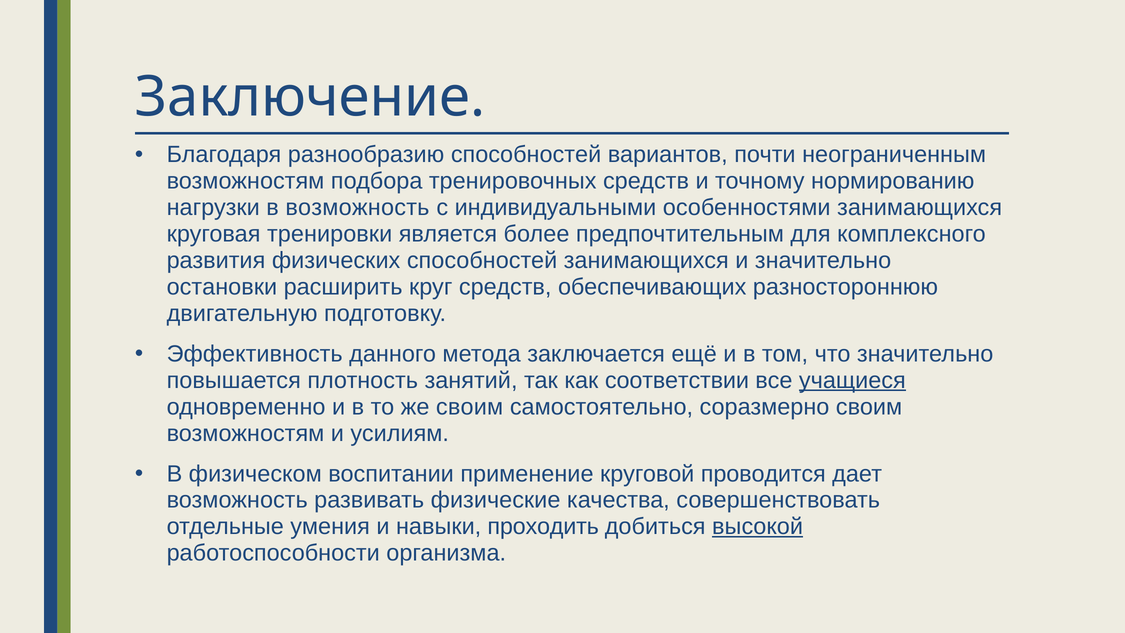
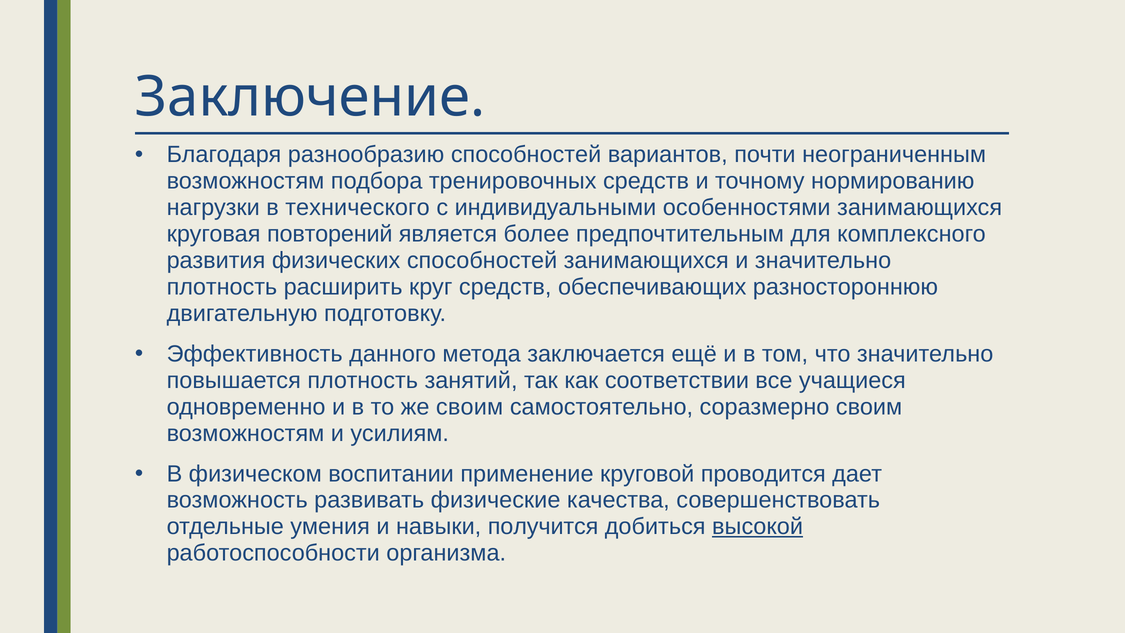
в возможность: возможность -> технического (357, 208)
тренировки: тренировки -> повторений (330, 234)
остановки: остановки -> плотность (222, 287)
учащиеся underline: present -> none (852, 380)
проходить: проходить -> получится (543, 527)
